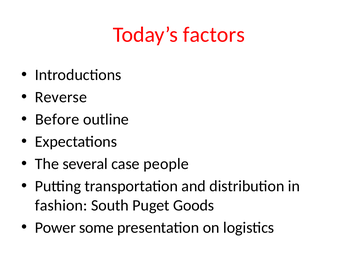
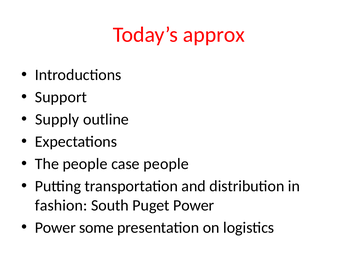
factors: factors -> approx (214, 35)
Reverse: Reverse -> Support (61, 97)
Before: Before -> Supply (57, 120)
The several: several -> people (85, 164)
Puget Goods: Goods -> Power (194, 206)
